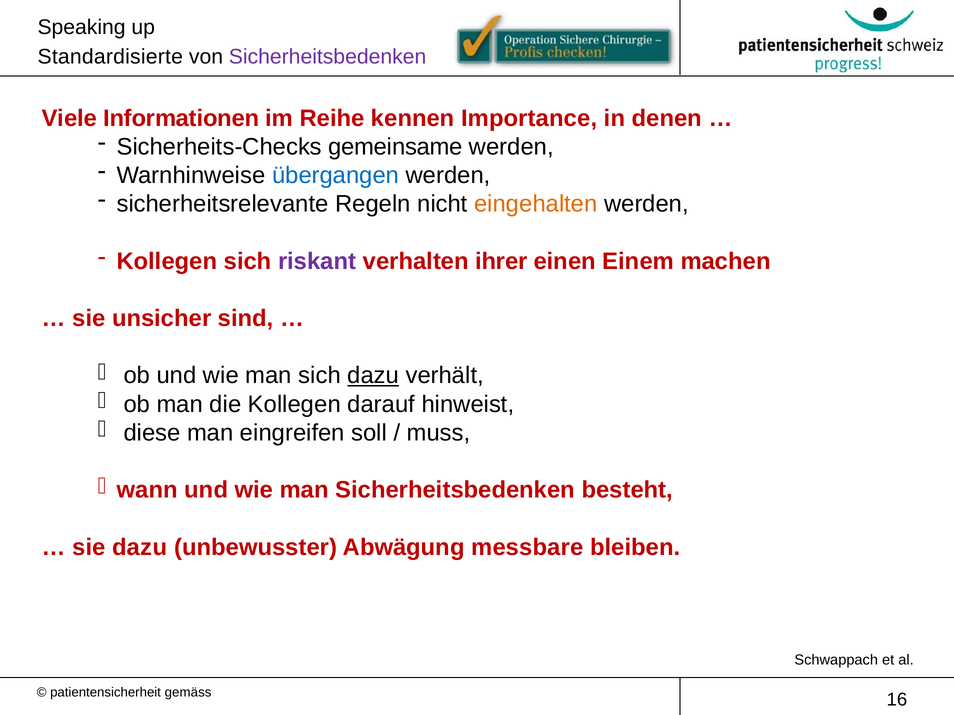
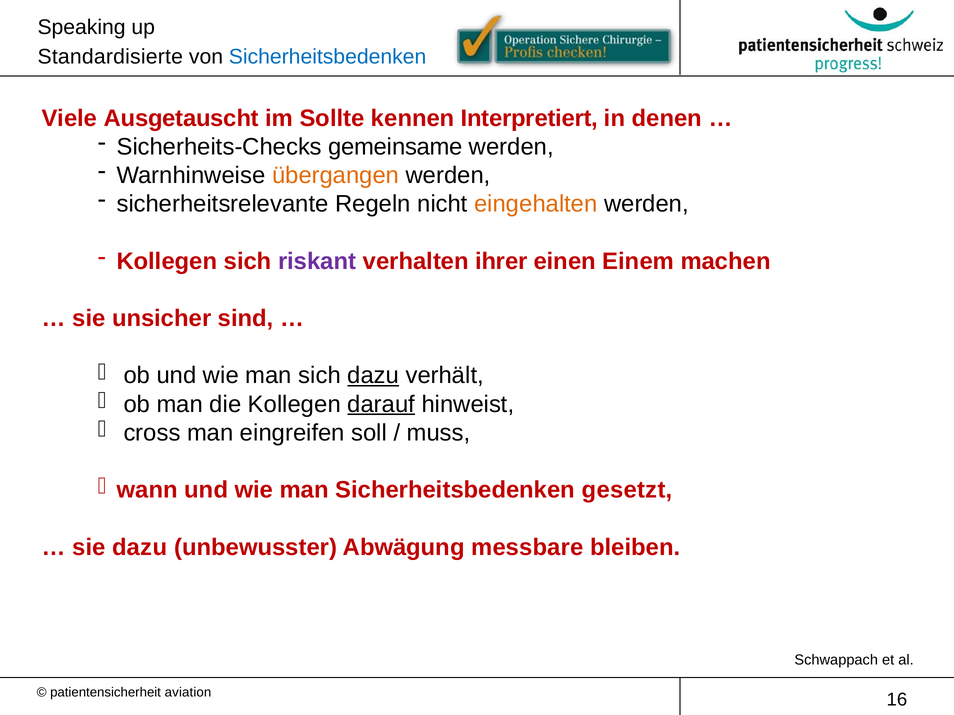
Sicherheitsbedenken colour: purple -> blue (328, 57)
Informationen: Informationen -> Ausgetauscht (181, 118)
Reihe: Reihe -> Sollte (332, 118)
Importance: Importance -> Interpretiert (529, 118)
übergangen colour: blue -> orange (336, 176)
darauf underline: none -> present (381, 404)
diese: diese -> cross (152, 433)
besteht: besteht -> gesetzt (627, 490)
gemäss: gemäss -> aviation (188, 693)
